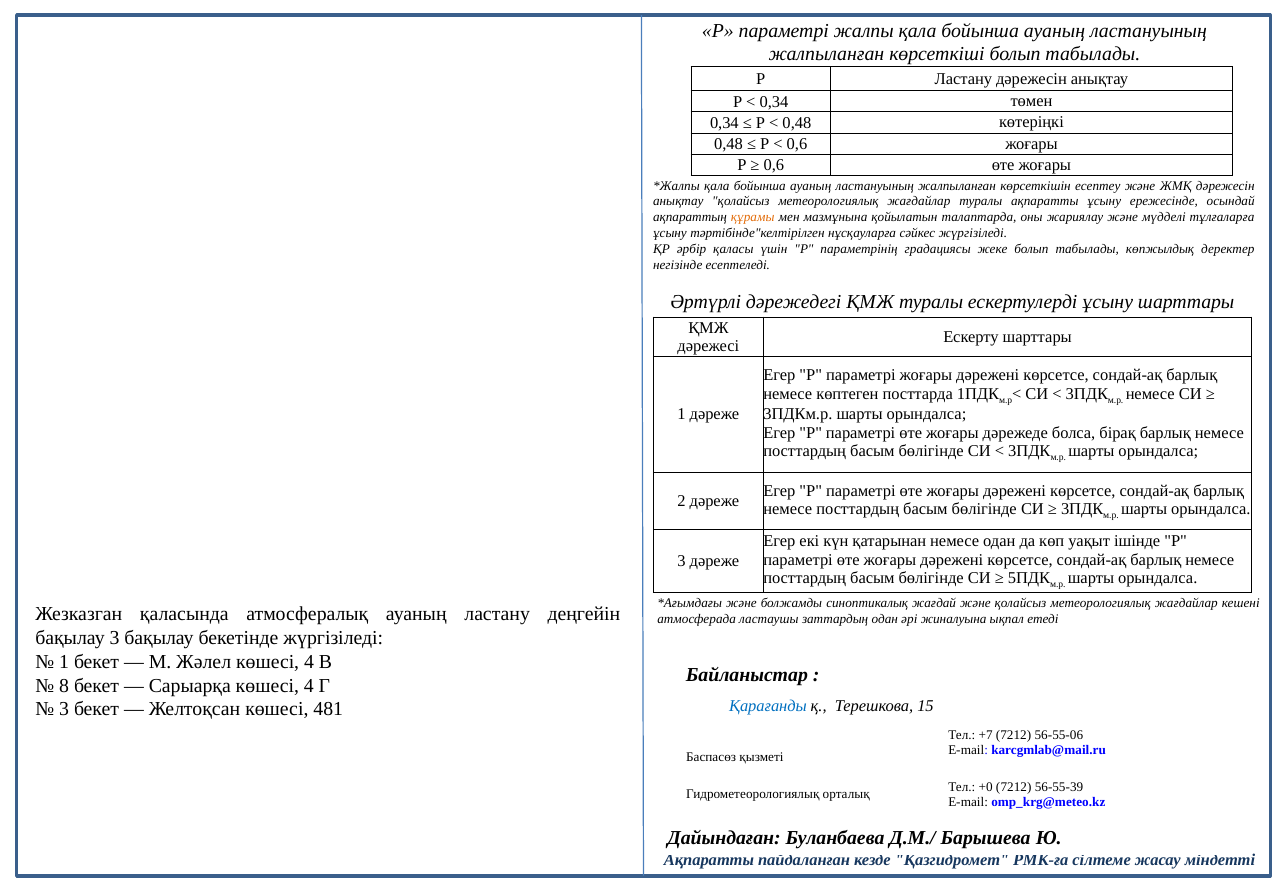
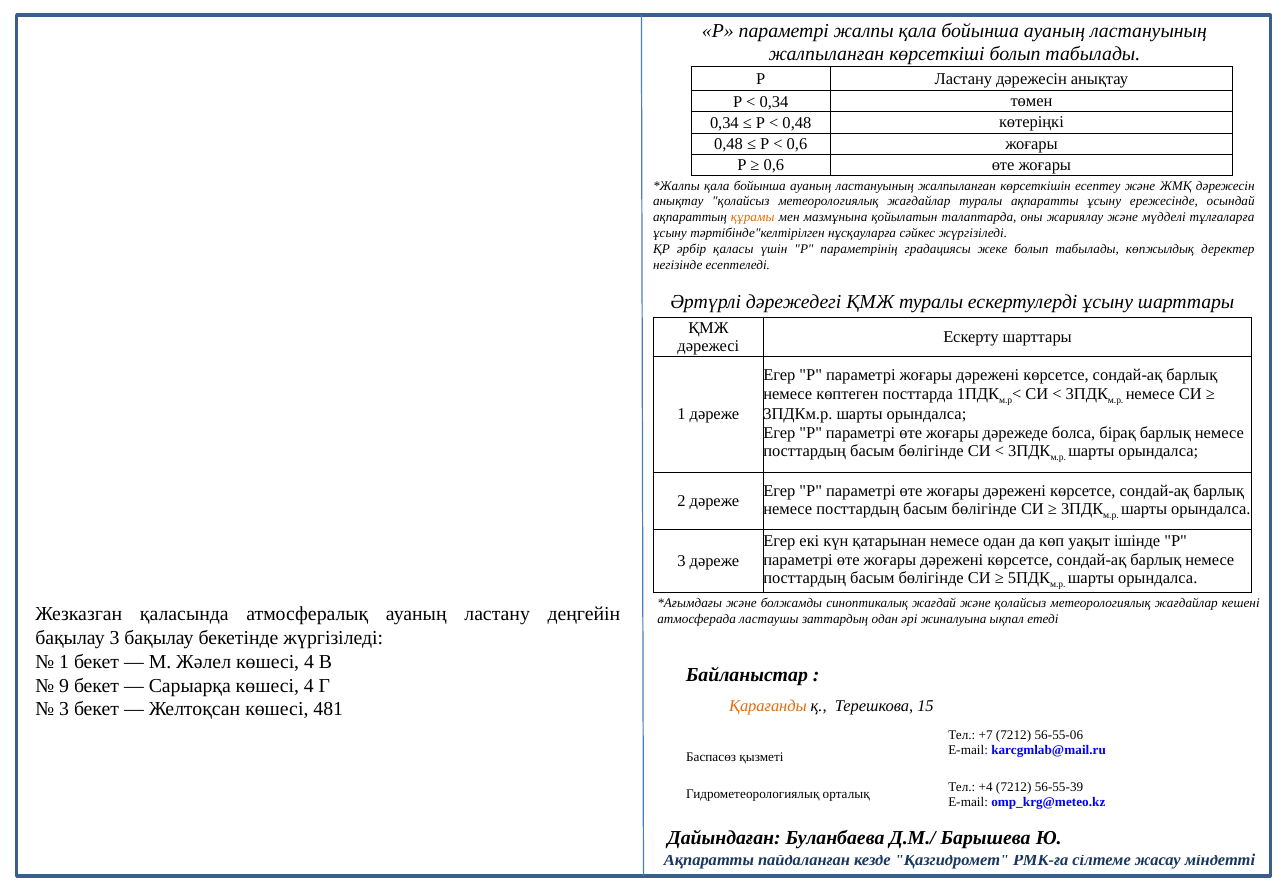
8: 8 -> 9 (64, 685)
Қарағанды colour: blue -> orange (768, 706)
+0: +0 -> +4 (986, 787)
